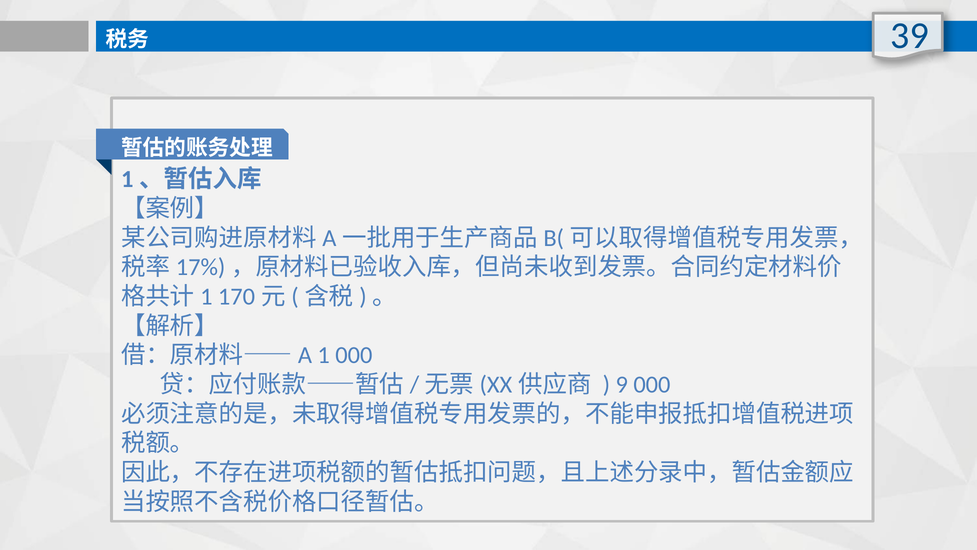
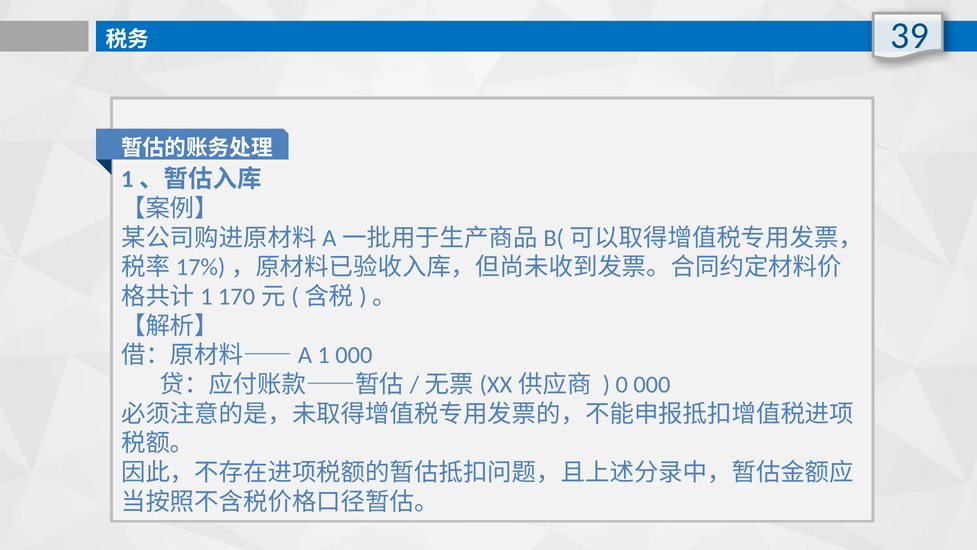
9: 9 -> 0 (622, 384)
